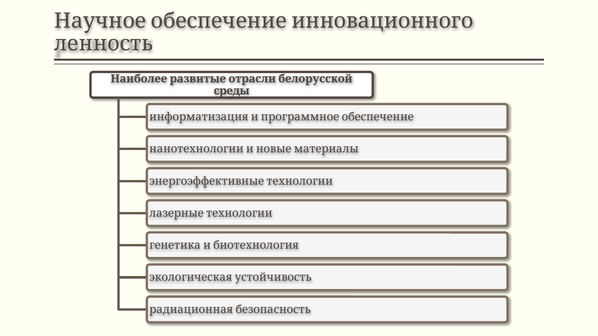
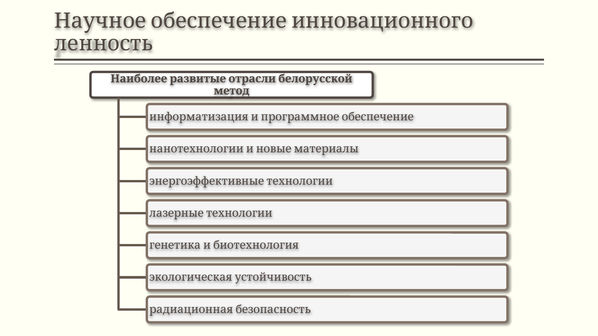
среды: среды -> метод (232, 91)
